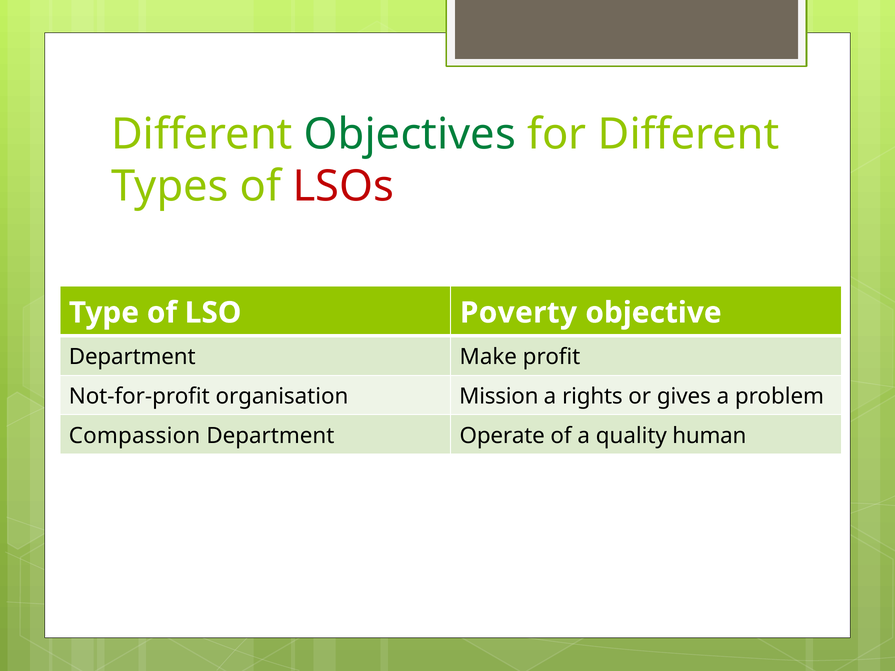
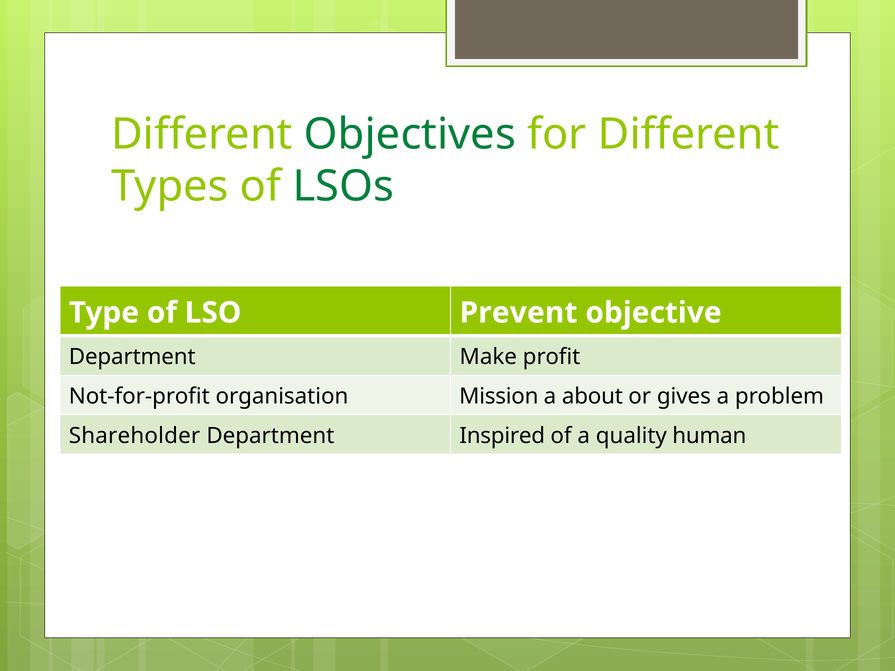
LSOs colour: red -> green (343, 186)
Poverty: Poverty -> Prevent (519, 313)
rights: rights -> about (592, 396)
Compassion: Compassion -> Shareholder (135, 436)
Operate: Operate -> Inspired (502, 436)
